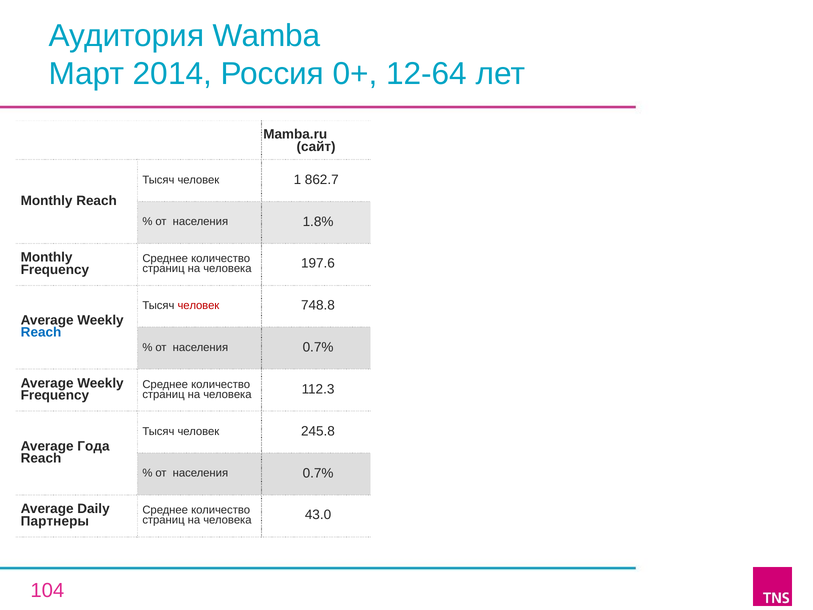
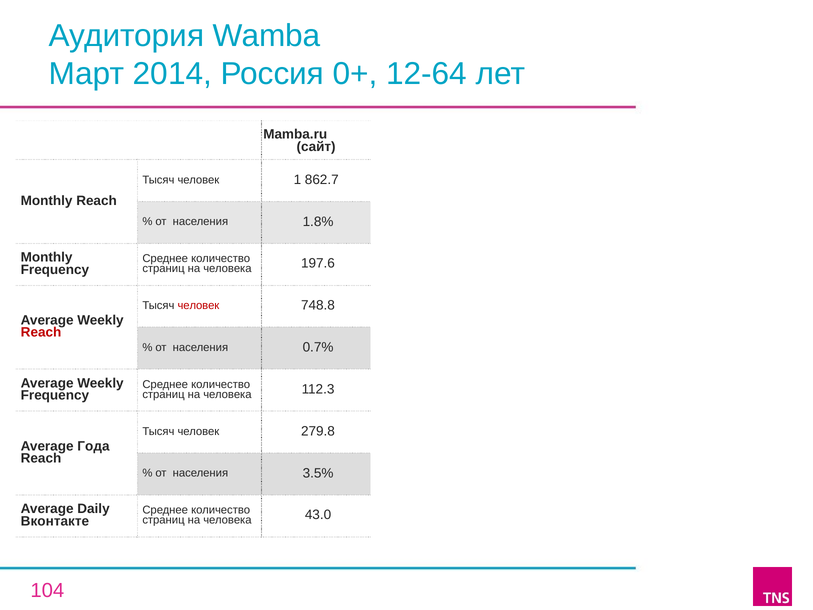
Reach colour: blue -> red (41, 332)
245.8: 245.8 -> 279.8 (318, 431)
0.7%: 0.7% -> 3.5% (318, 473)
Партнеры: Партнеры -> Вконтакте (55, 521)
